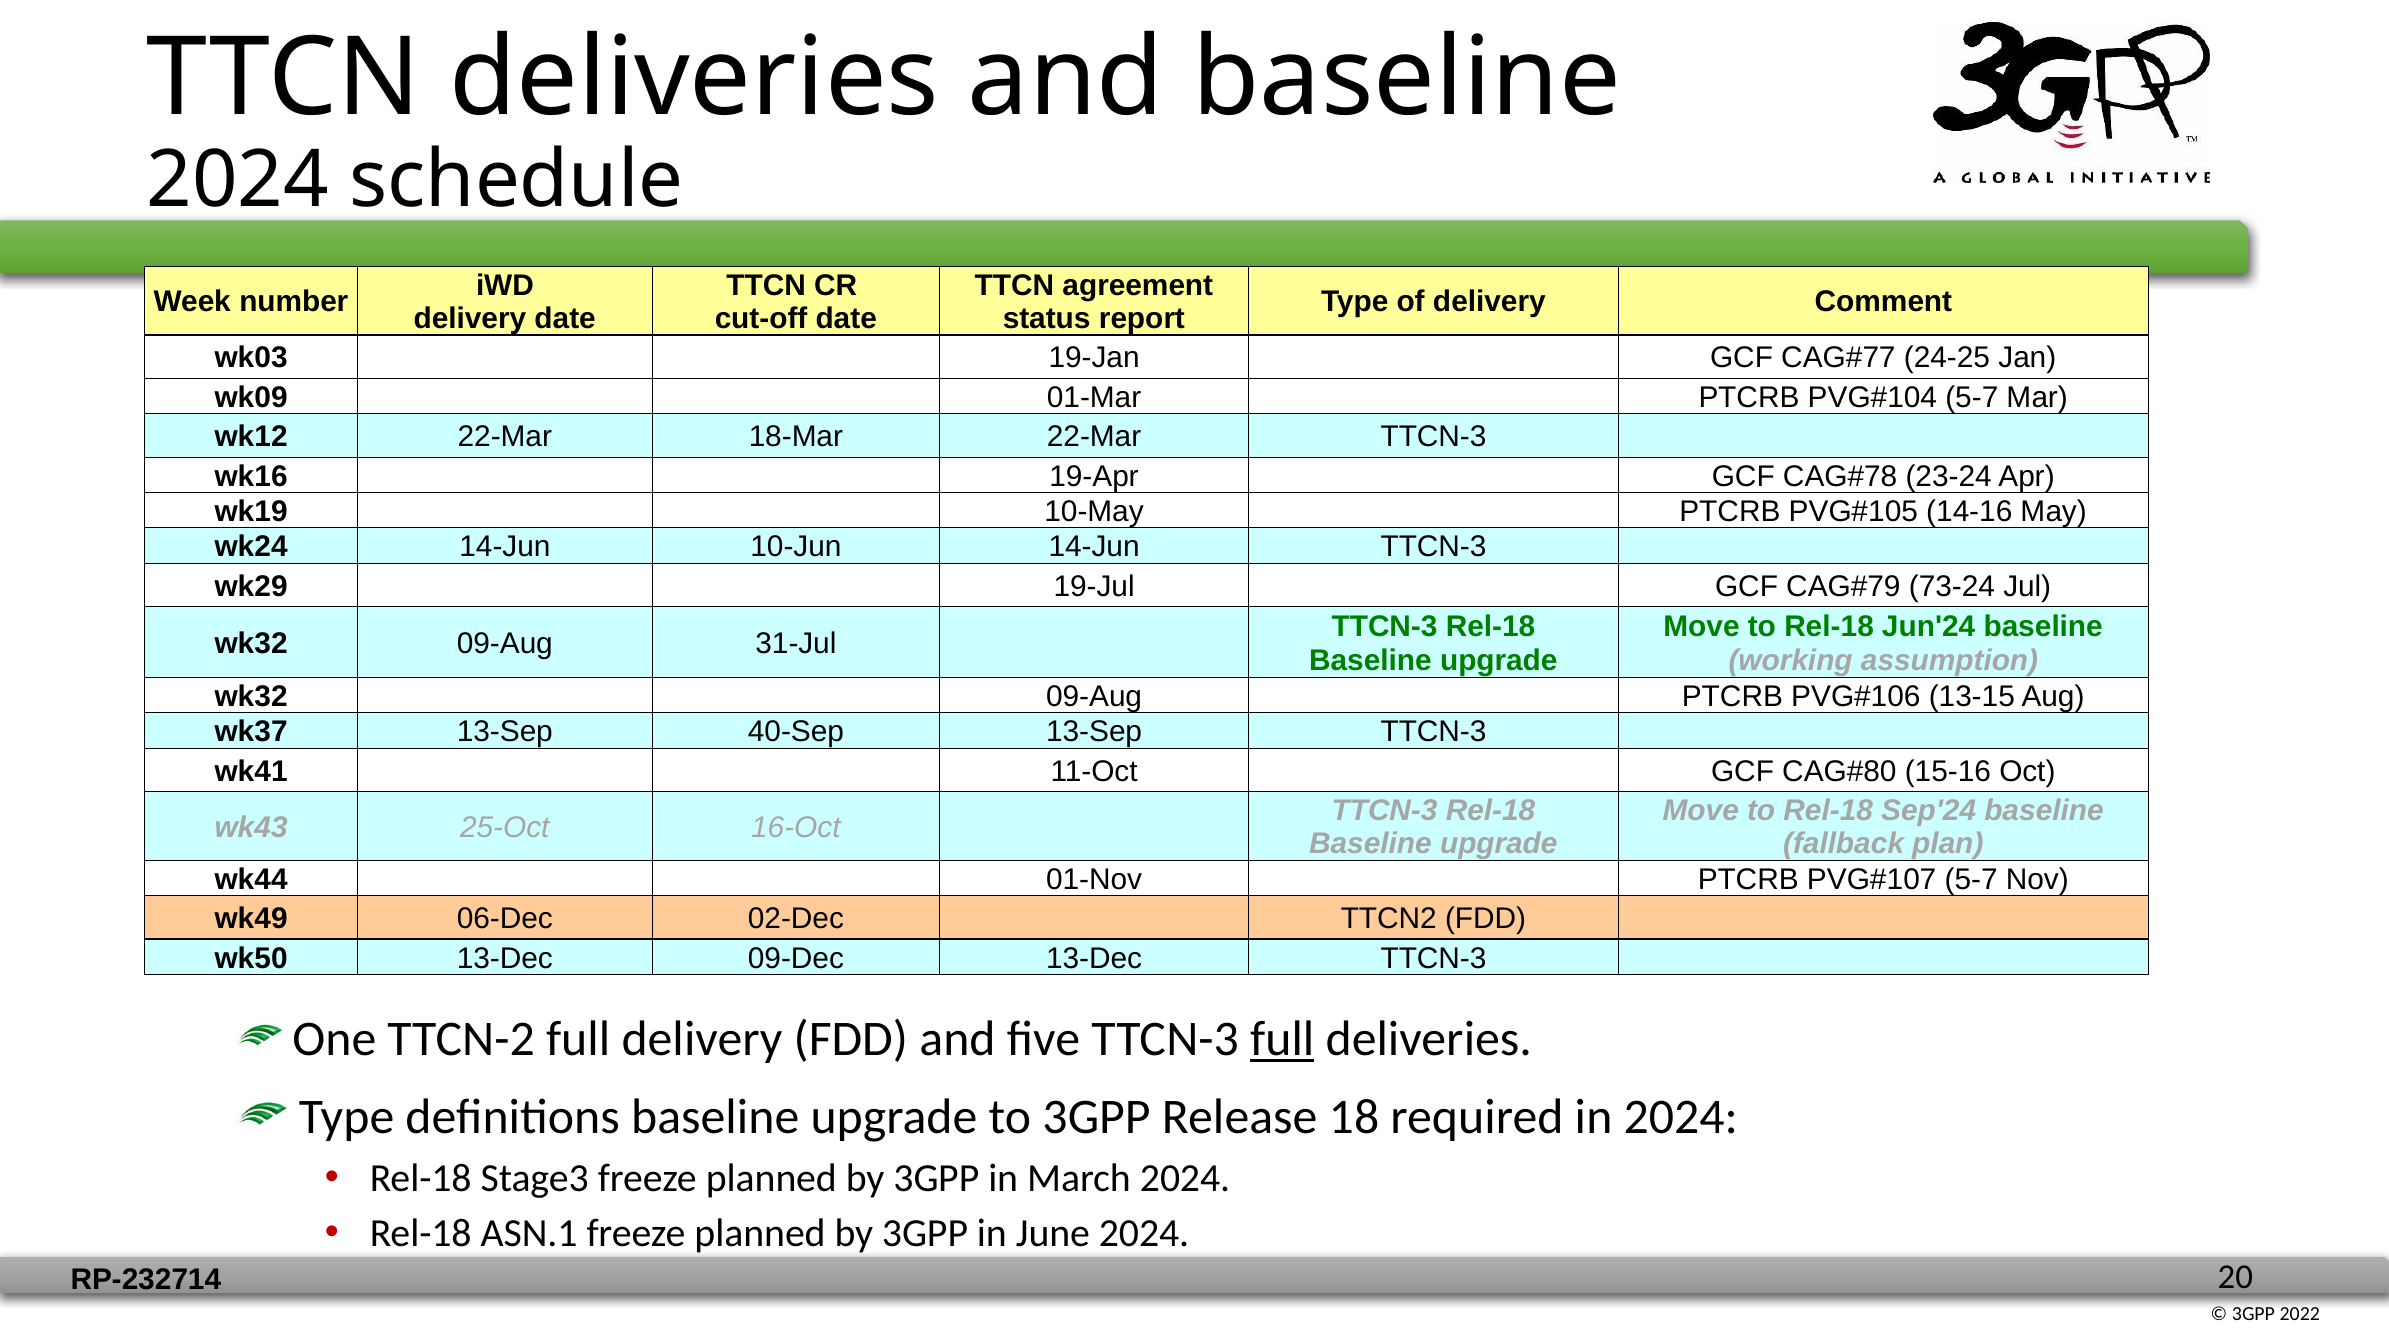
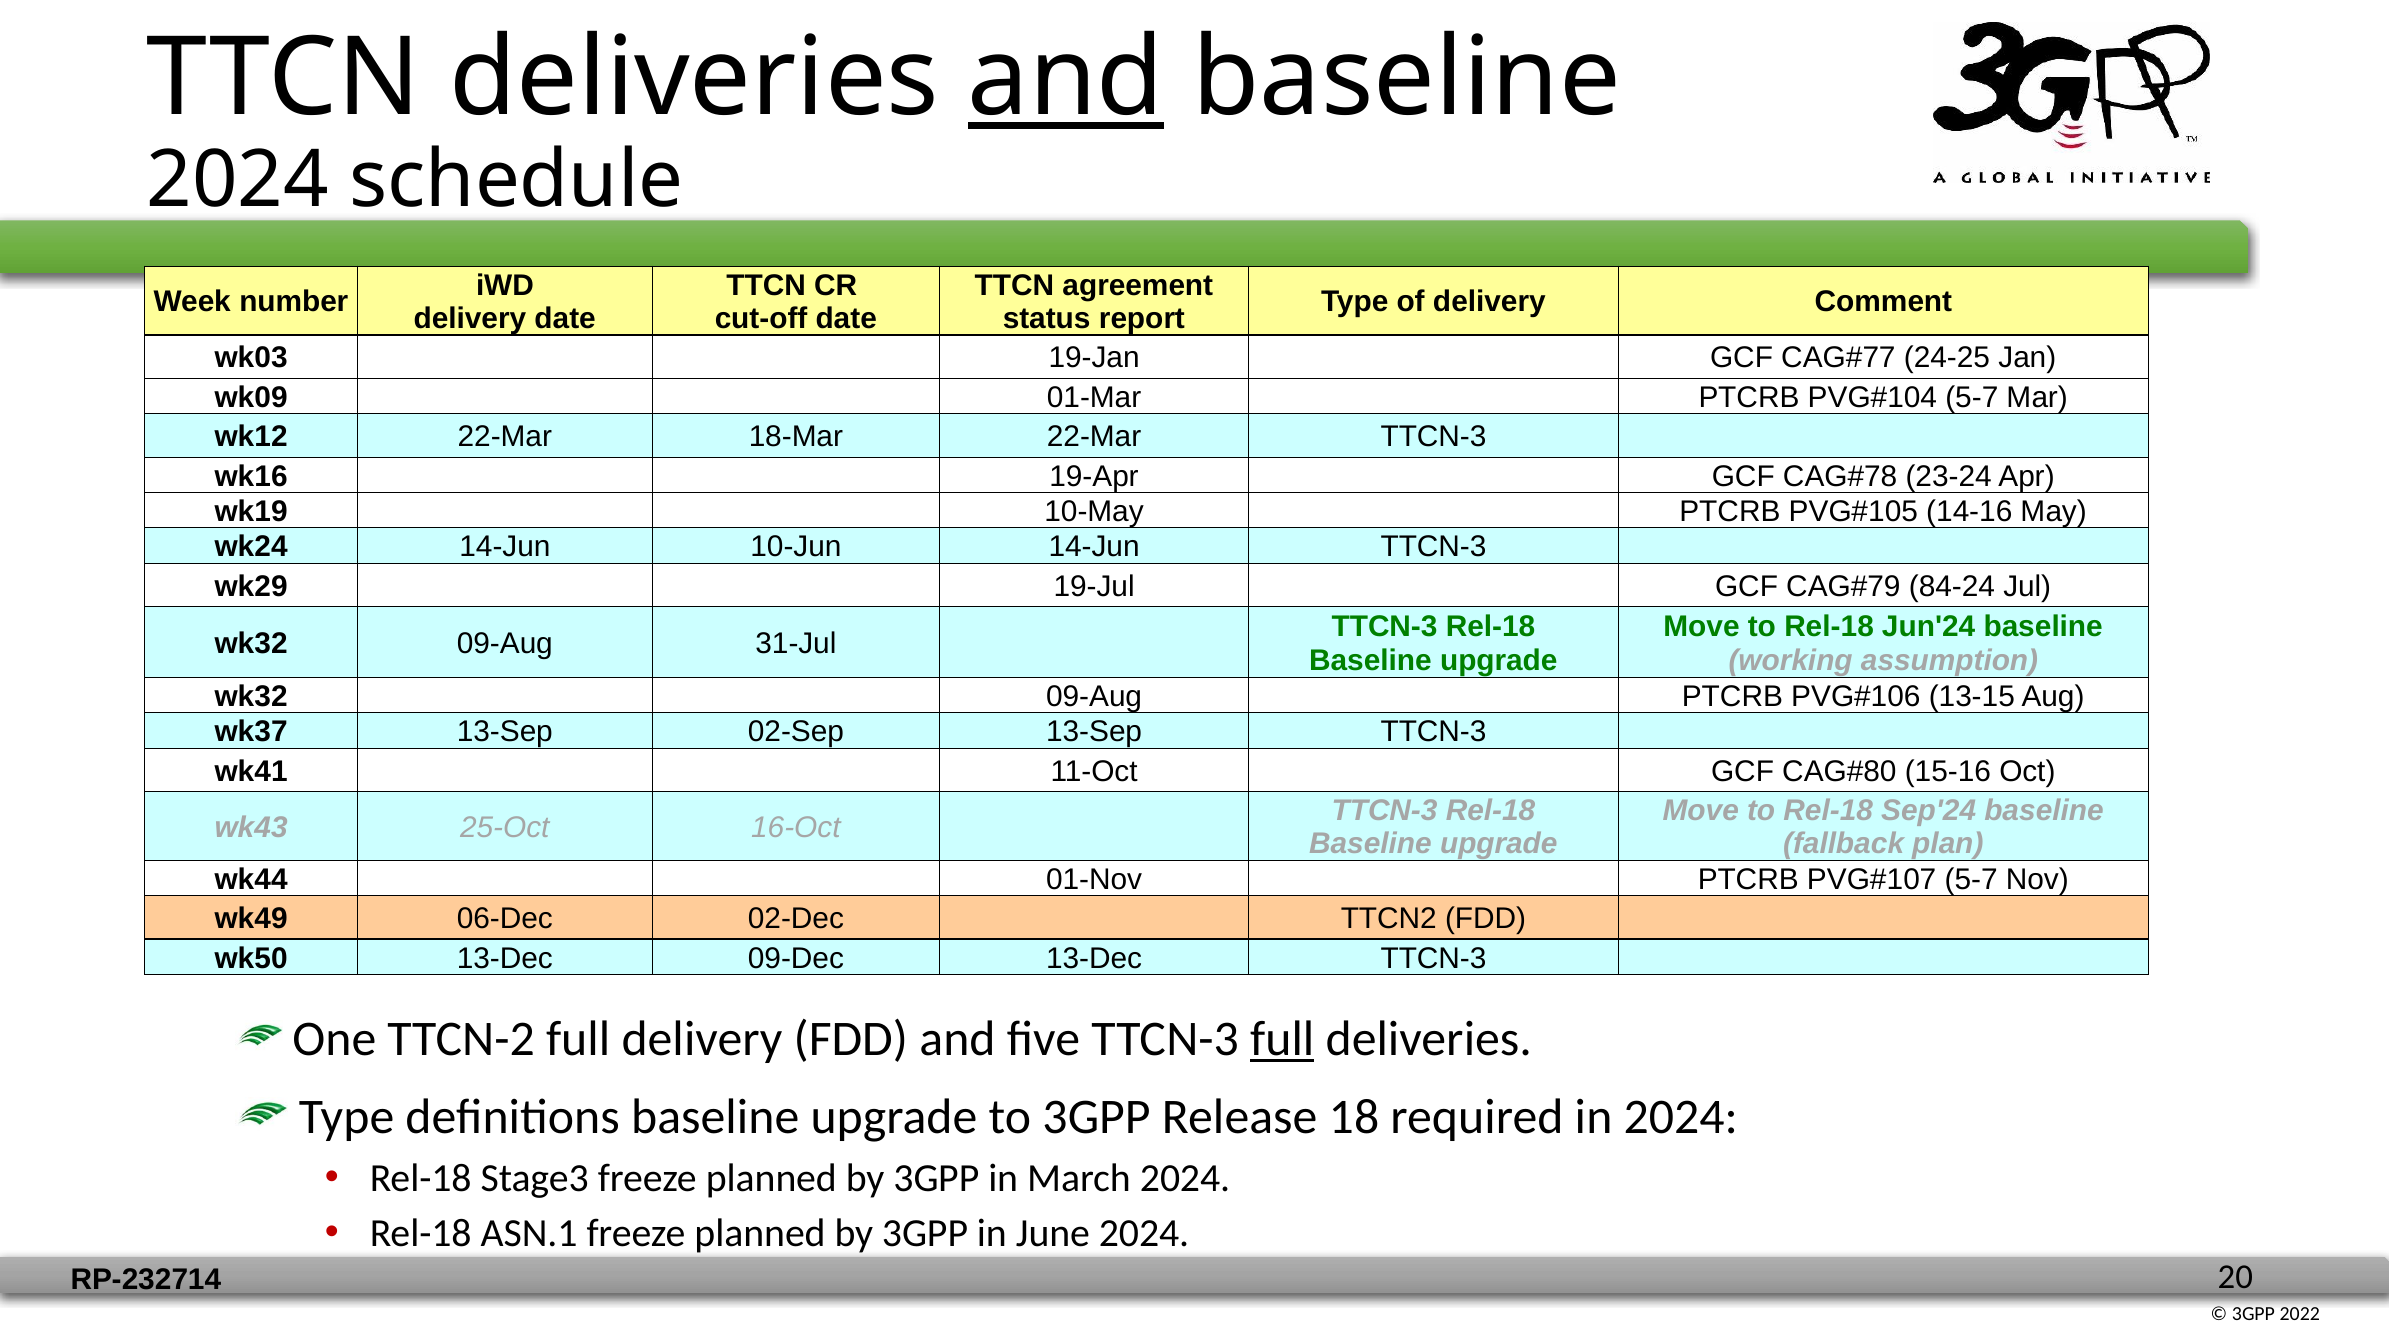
and underline: none -> present (1066, 78)
73-24: 73-24 -> 84-24 (1952, 586)
40-Sep: 40-Sep -> 02-Sep (796, 732)
